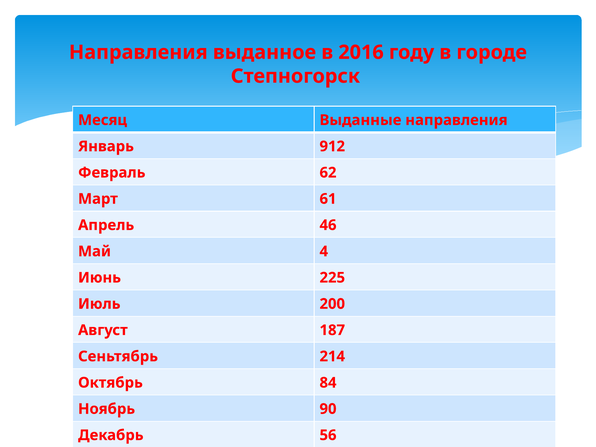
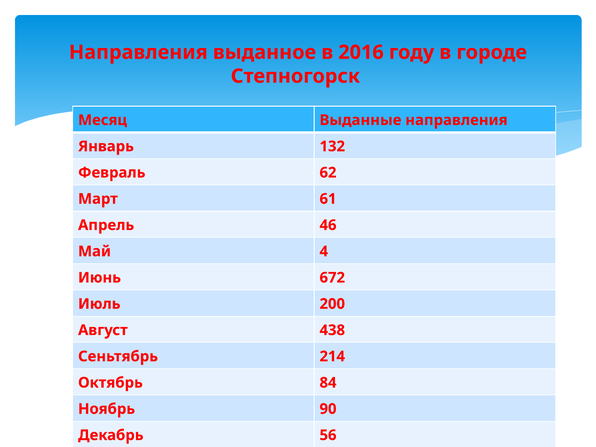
912: 912 -> 132 (332, 146)
225: 225 -> 672 (332, 278)
187: 187 -> 438 (332, 330)
